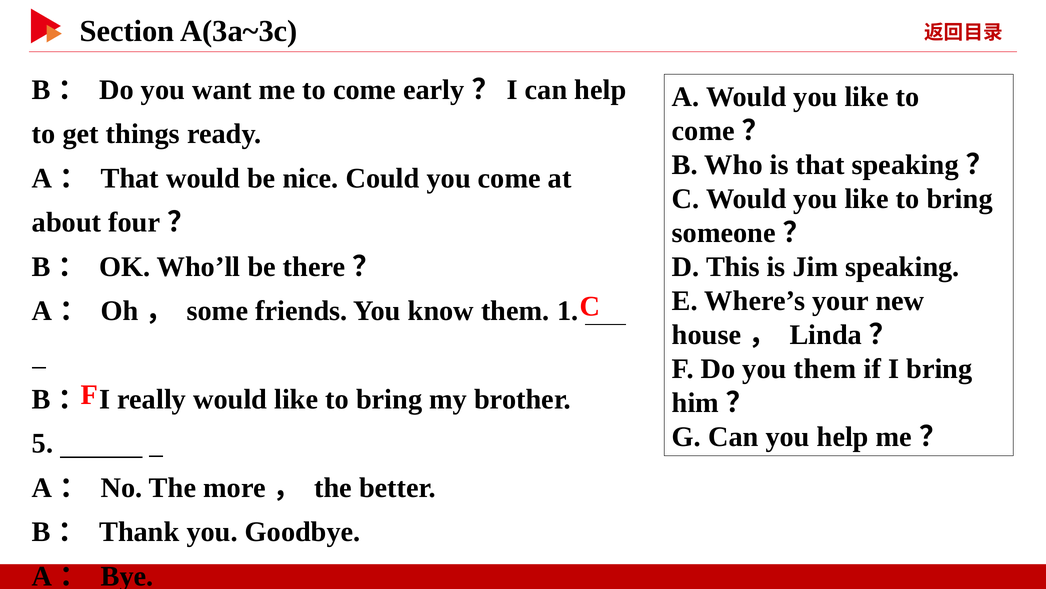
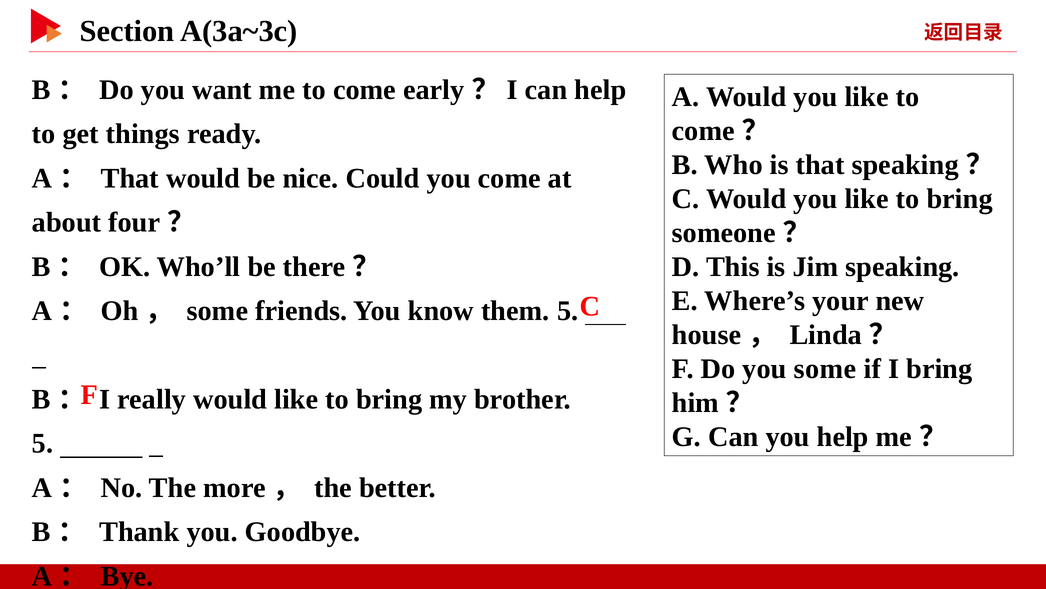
them 1: 1 -> 5 (568, 311)
you them: them -> some (825, 369)
